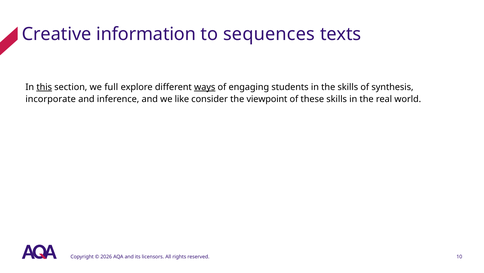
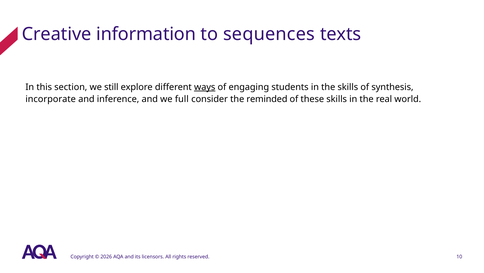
this underline: present -> none (44, 87)
full: full -> still (111, 87)
like: like -> full (182, 99)
viewpoint: viewpoint -> reminded (267, 99)
